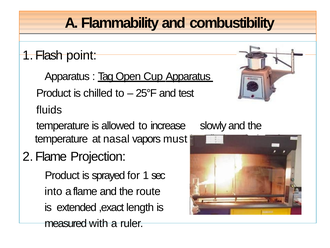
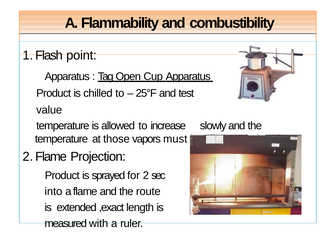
fluids: fluids -> value (49, 110)
nasal: nasal -> those (116, 139)
1: 1 -> 2 (146, 175)
